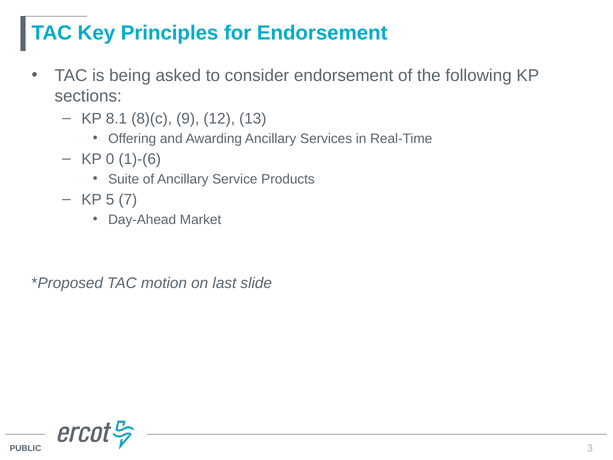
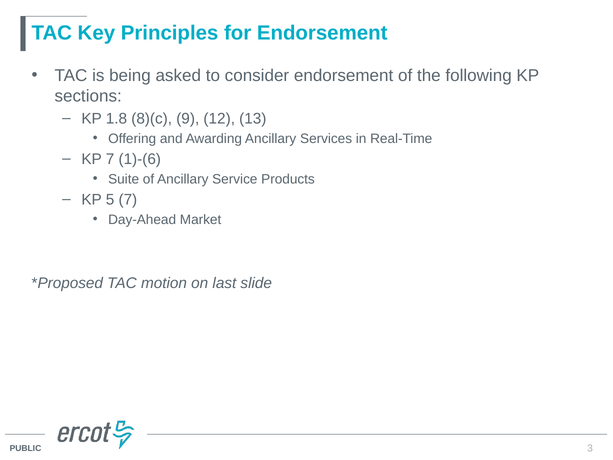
8.1: 8.1 -> 1.8 (116, 119)
KP 0: 0 -> 7 (110, 159)
